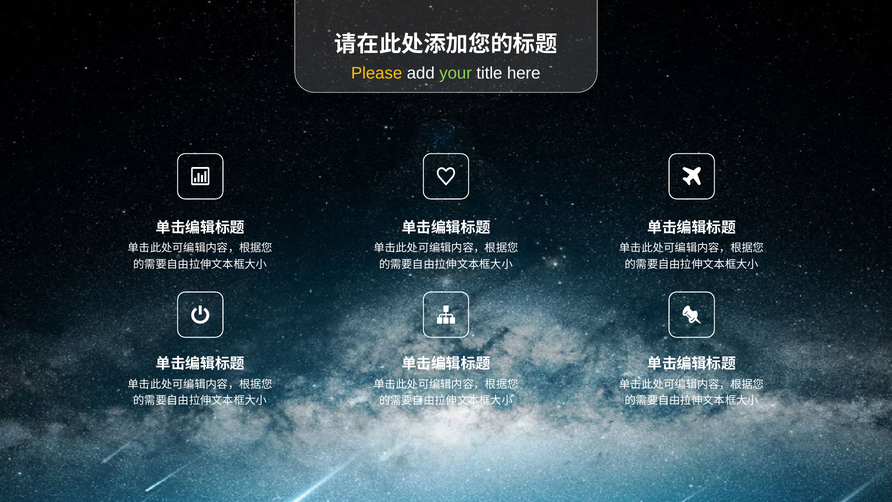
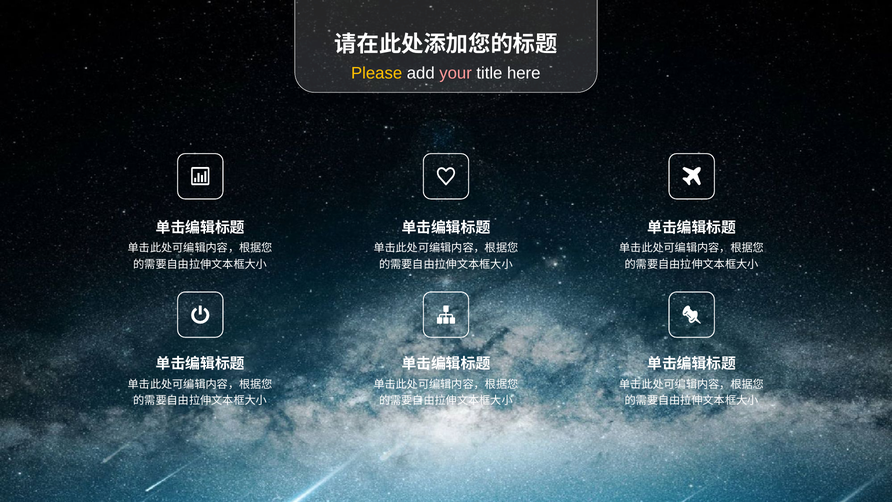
your colour: light green -> pink (456, 73)
